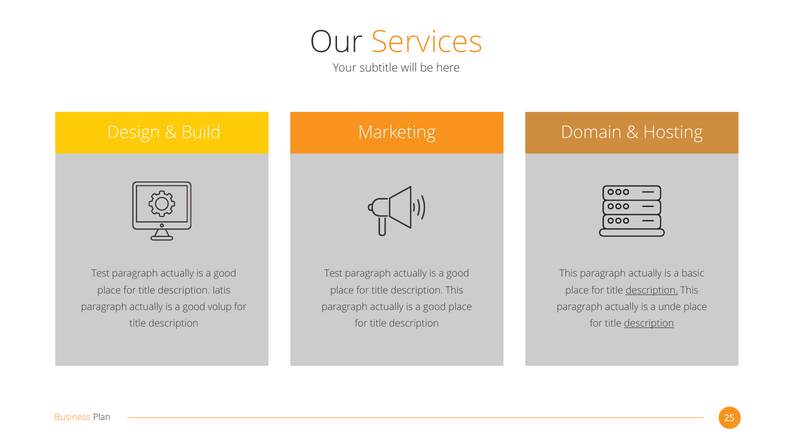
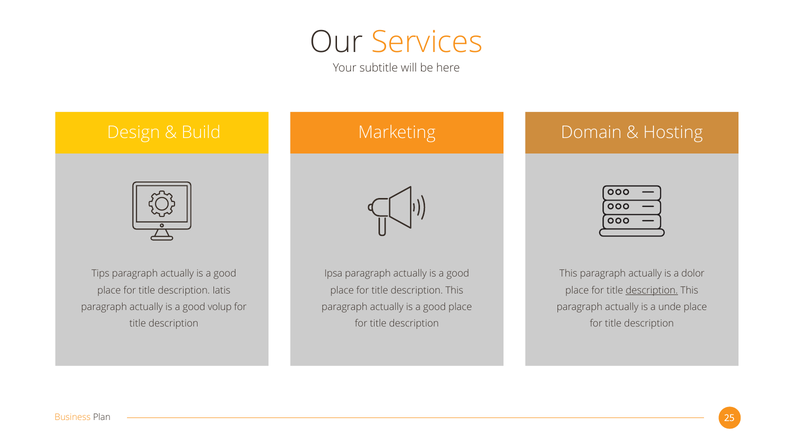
Test: Test -> Tips (100, 274)
Test: Test -> Ipsa (333, 274)
basic: basic -> dolor (693, 274)
description underline: present -> none (649, 324)
